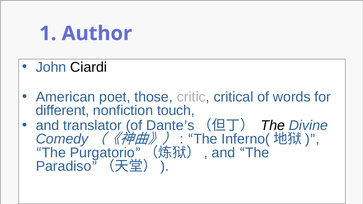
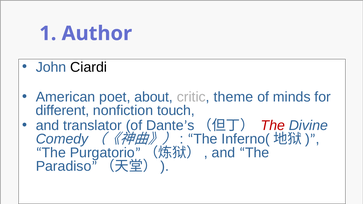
those: those -> about (154, 97)
critical: critical -> theme (233, 97)
words: words -> minds (292, 97)
The colour: black -> red (273, 126)
